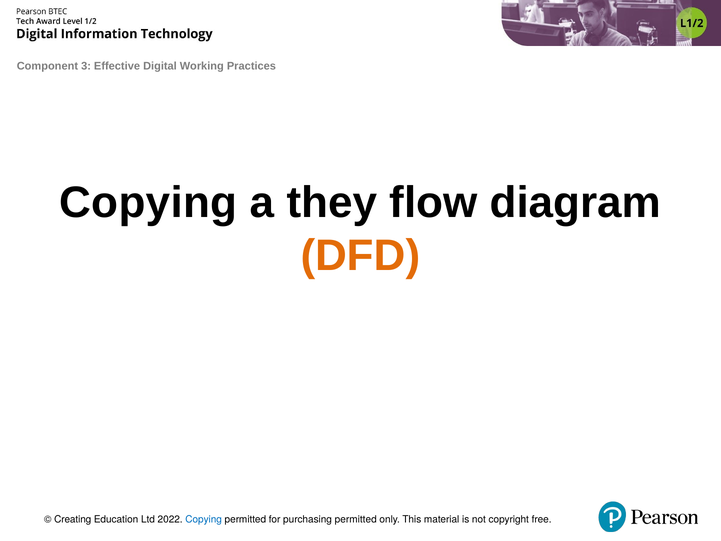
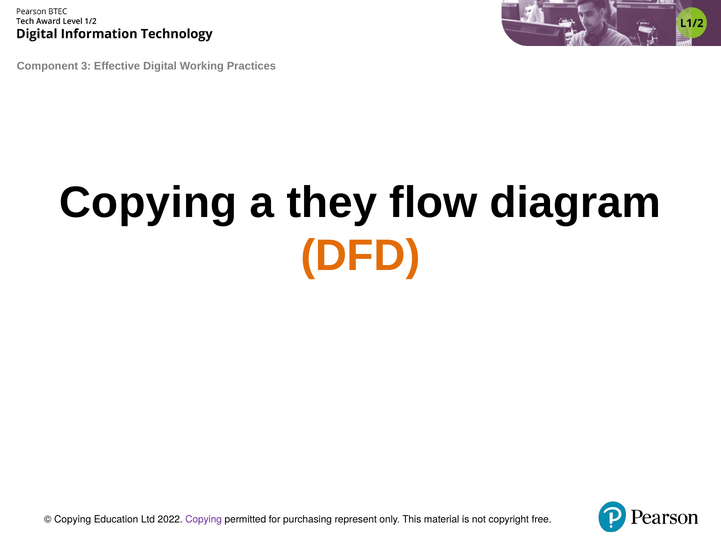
Creating: Creating -> Copying (73, 519)
Copying colour: blue -> purple (204, 519)
purchasing permitted: permitted -> represent (356, 519)
